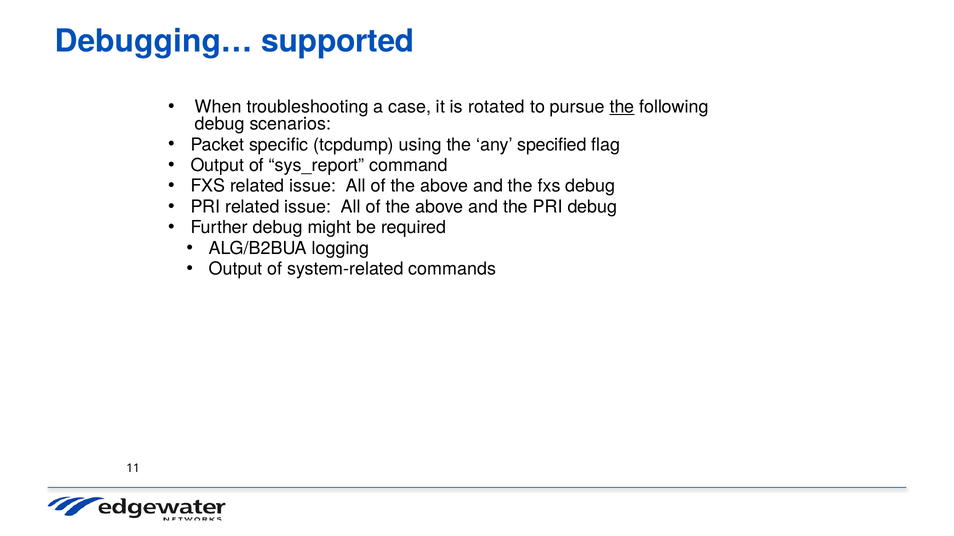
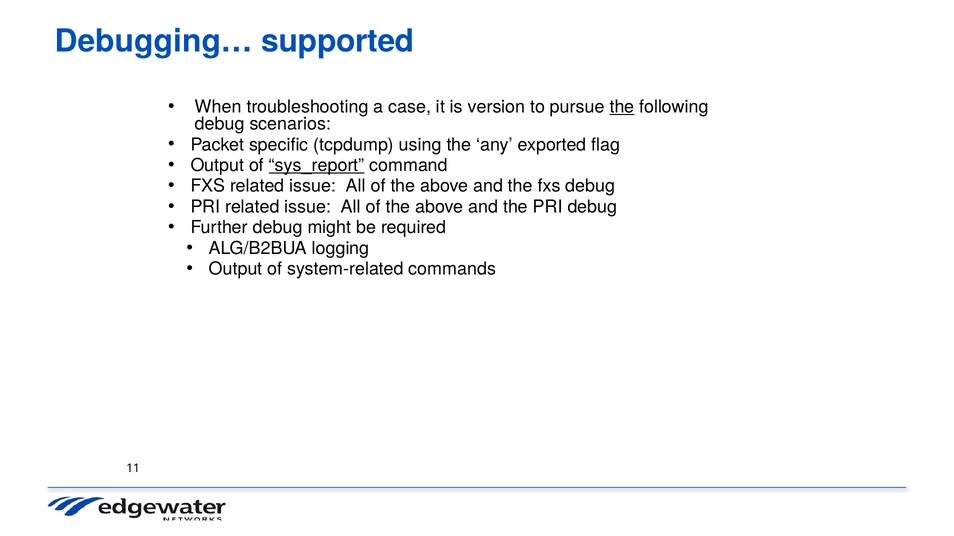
rotated: rotated -> version (497, 107)
specified: specified -> exported (552, 145)
sys_report underline: none -> present (317, 166)
